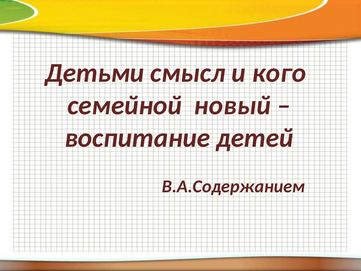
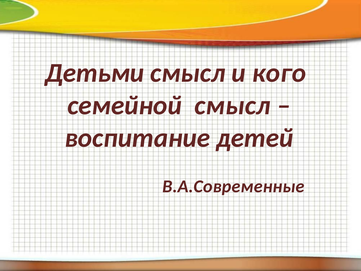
семейной новый: новый -> смысл (232, 105)
В.А.Содержанием: В.А.Содержанием -> В.А.Современные (233, 186)
